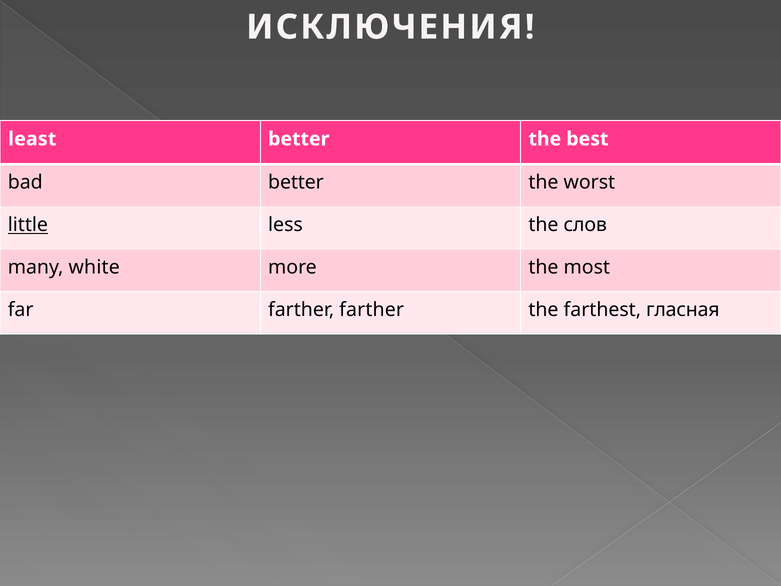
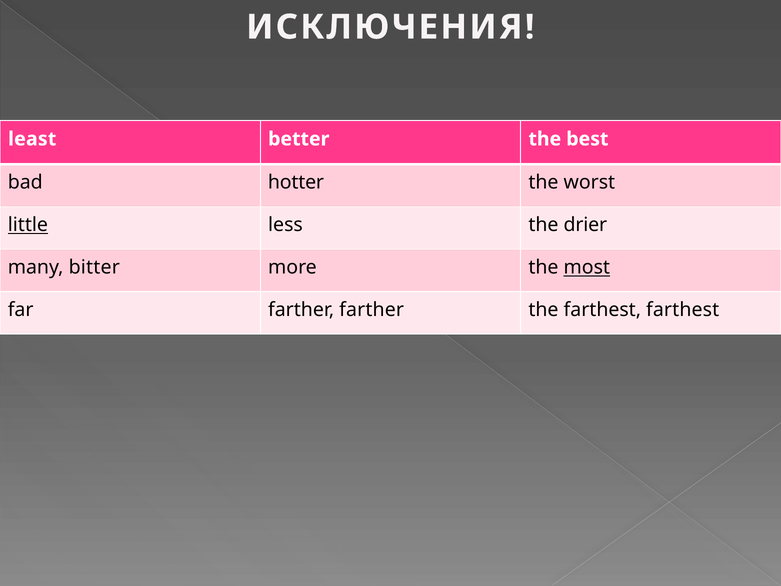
bad better: better -> hotter (296, 182)
слов: слов -> drier (585, 225)
white: white -> bitter (94, 267)
most underline: none -> present (587, 267)
farthest гласная: гласная -> farthest (683, 310)
